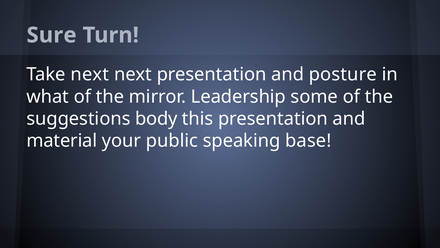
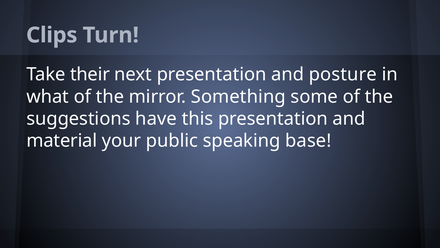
Sure: Sure -> Clips (52, 35)
Take next: next -> their (90, 74)
Leadership: Leadership -> Something (238, 96)
body: body -> have (156, 118)
